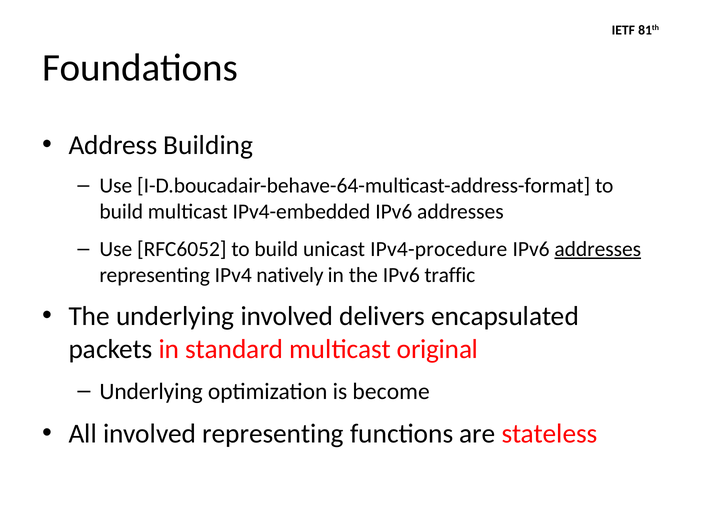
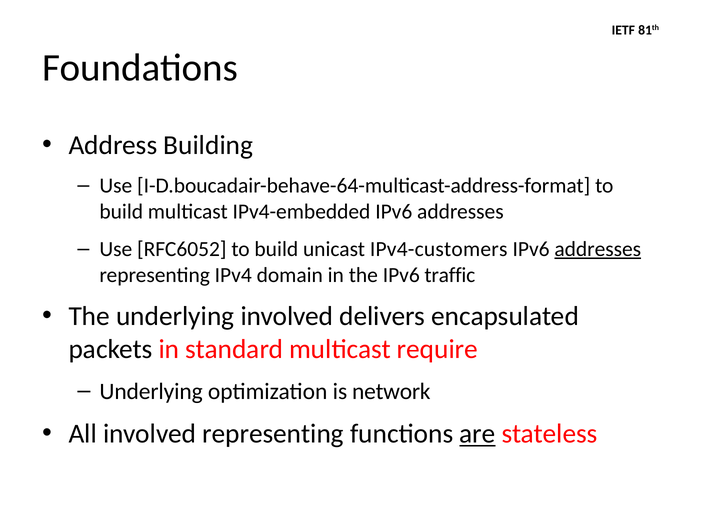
IPv4-procedure: IPv4-procedure -> IPv4-customers (439, 249)
natively: natively -> domain (290, 275)
original: original -> require (437, 349)
become: become -> network (391, 391)
are underline: none -> present (477, 434)
